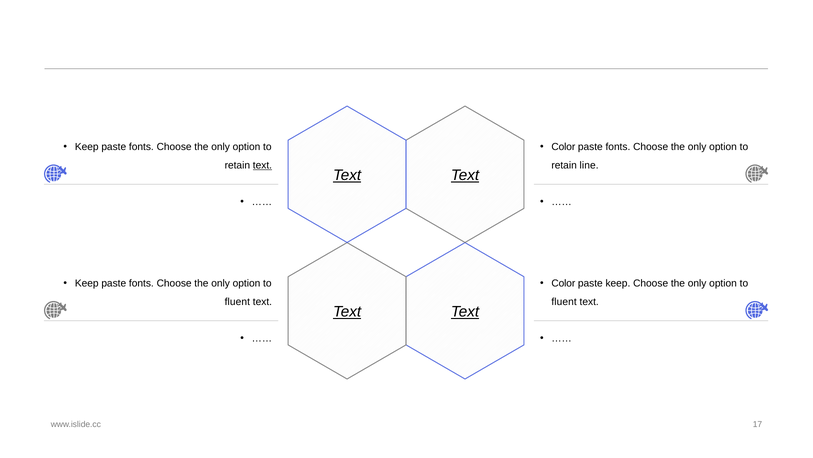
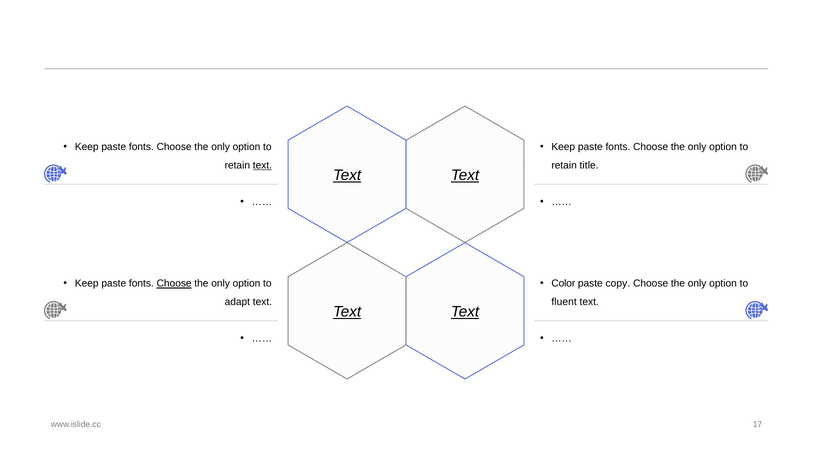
Color: Color -> Keep (563, 147)
line: line -> title (589, 165)
Choose underline: none -> present (174, 283)
paste keep: keep -> copy (618, 283)
fluent: fluent -> adapt (237, 301)
